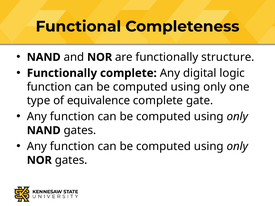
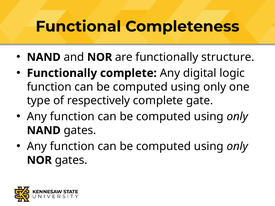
equivalence: equivalence -> respectively (99, 101)
